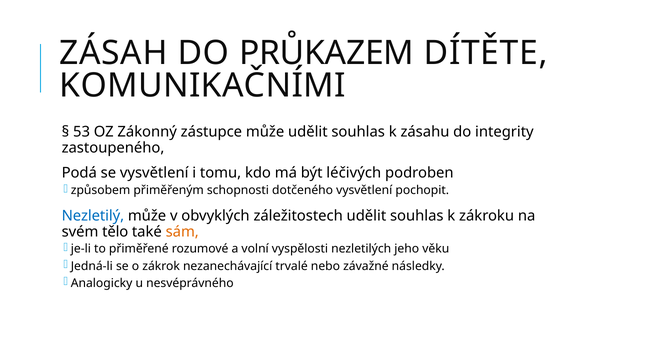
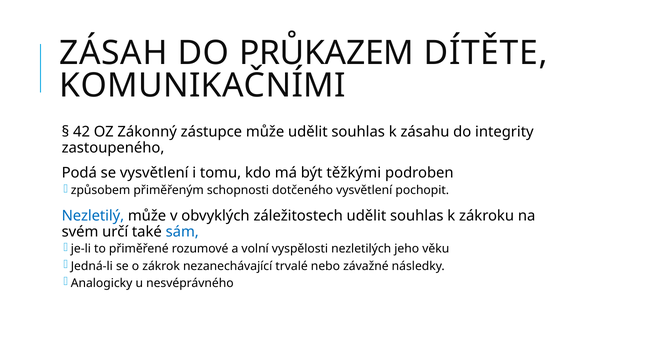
53: 53 -> 42 (82, 132)
léčivých: léčivých -> těžkými (354, 173)
tělo: tělo -> určí (115, 232)
sám colour: orange -> blue (182, 232)
